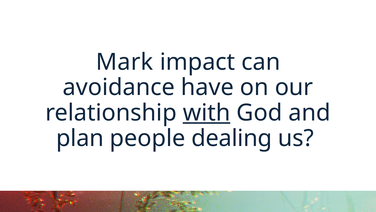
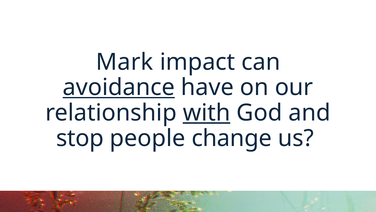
avoidance underline: none -> present (119, 87)
plan: plan -> stop (80, 138)
dealing: dealing -> change (232, 138)
